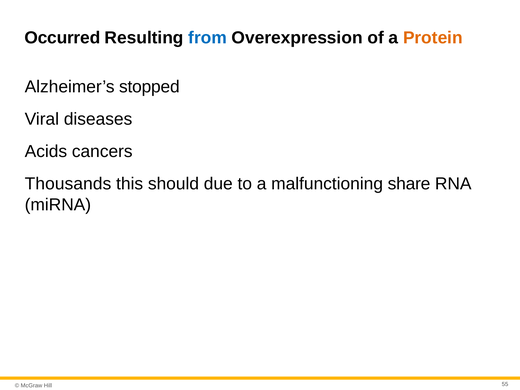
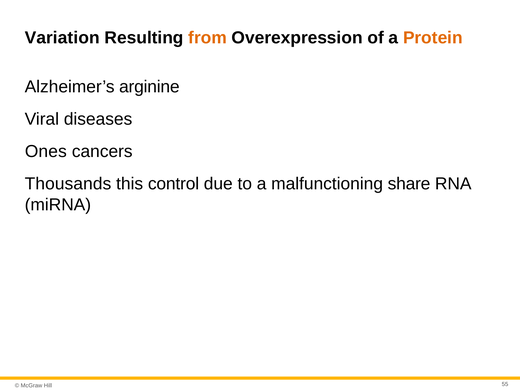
Occurred: Occurred -> Variation (62, 38)
from colour: blue -> orange (208, 38)
stopped: stopped -> arginine (149, 87)
Acids: Acids -> Ones (46, 152)
should: should -> control (174, 184)
